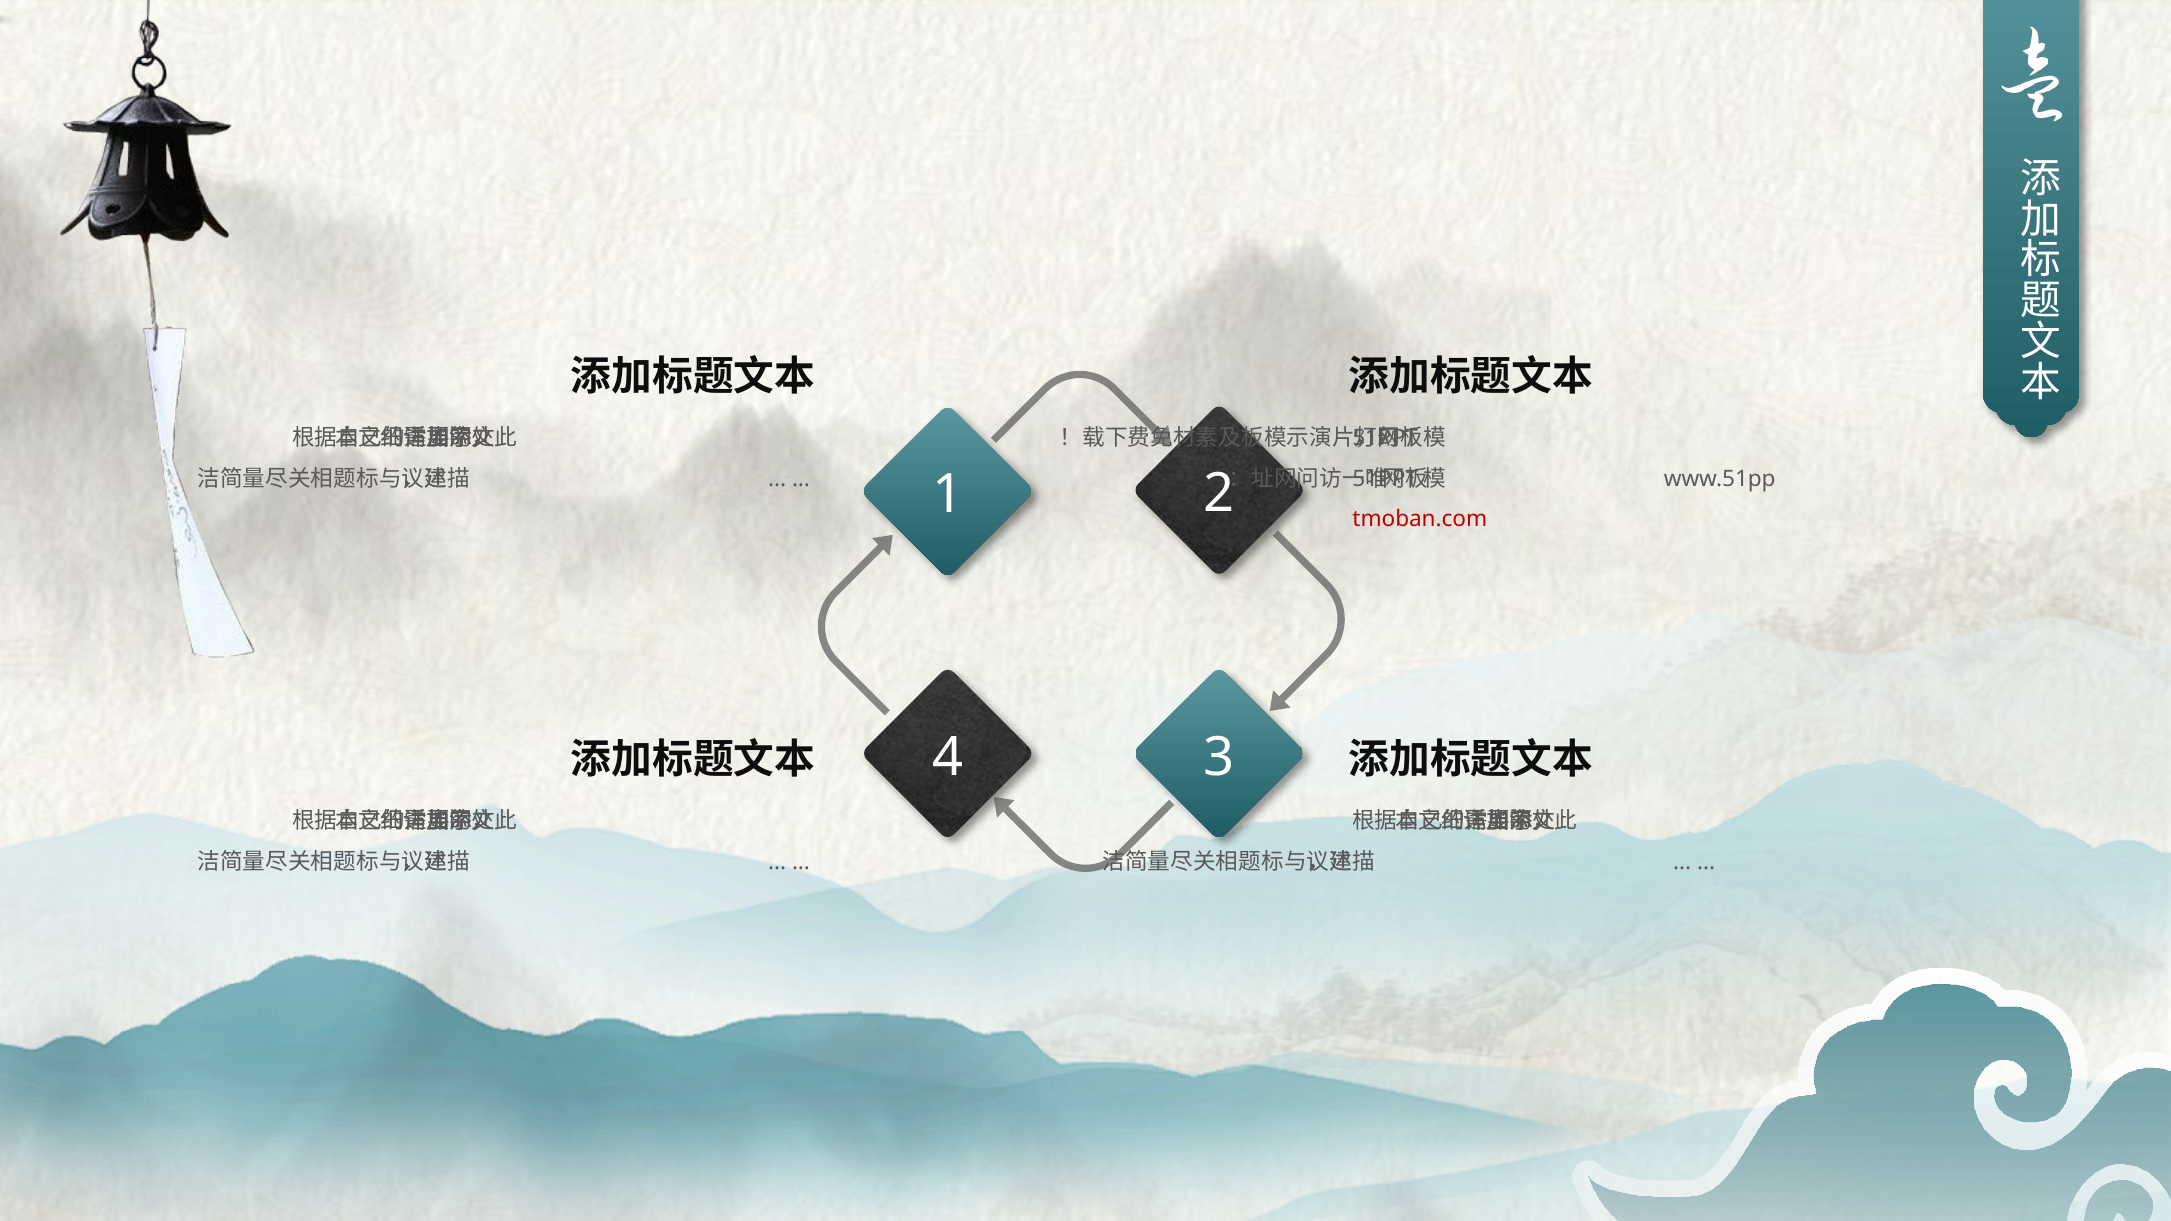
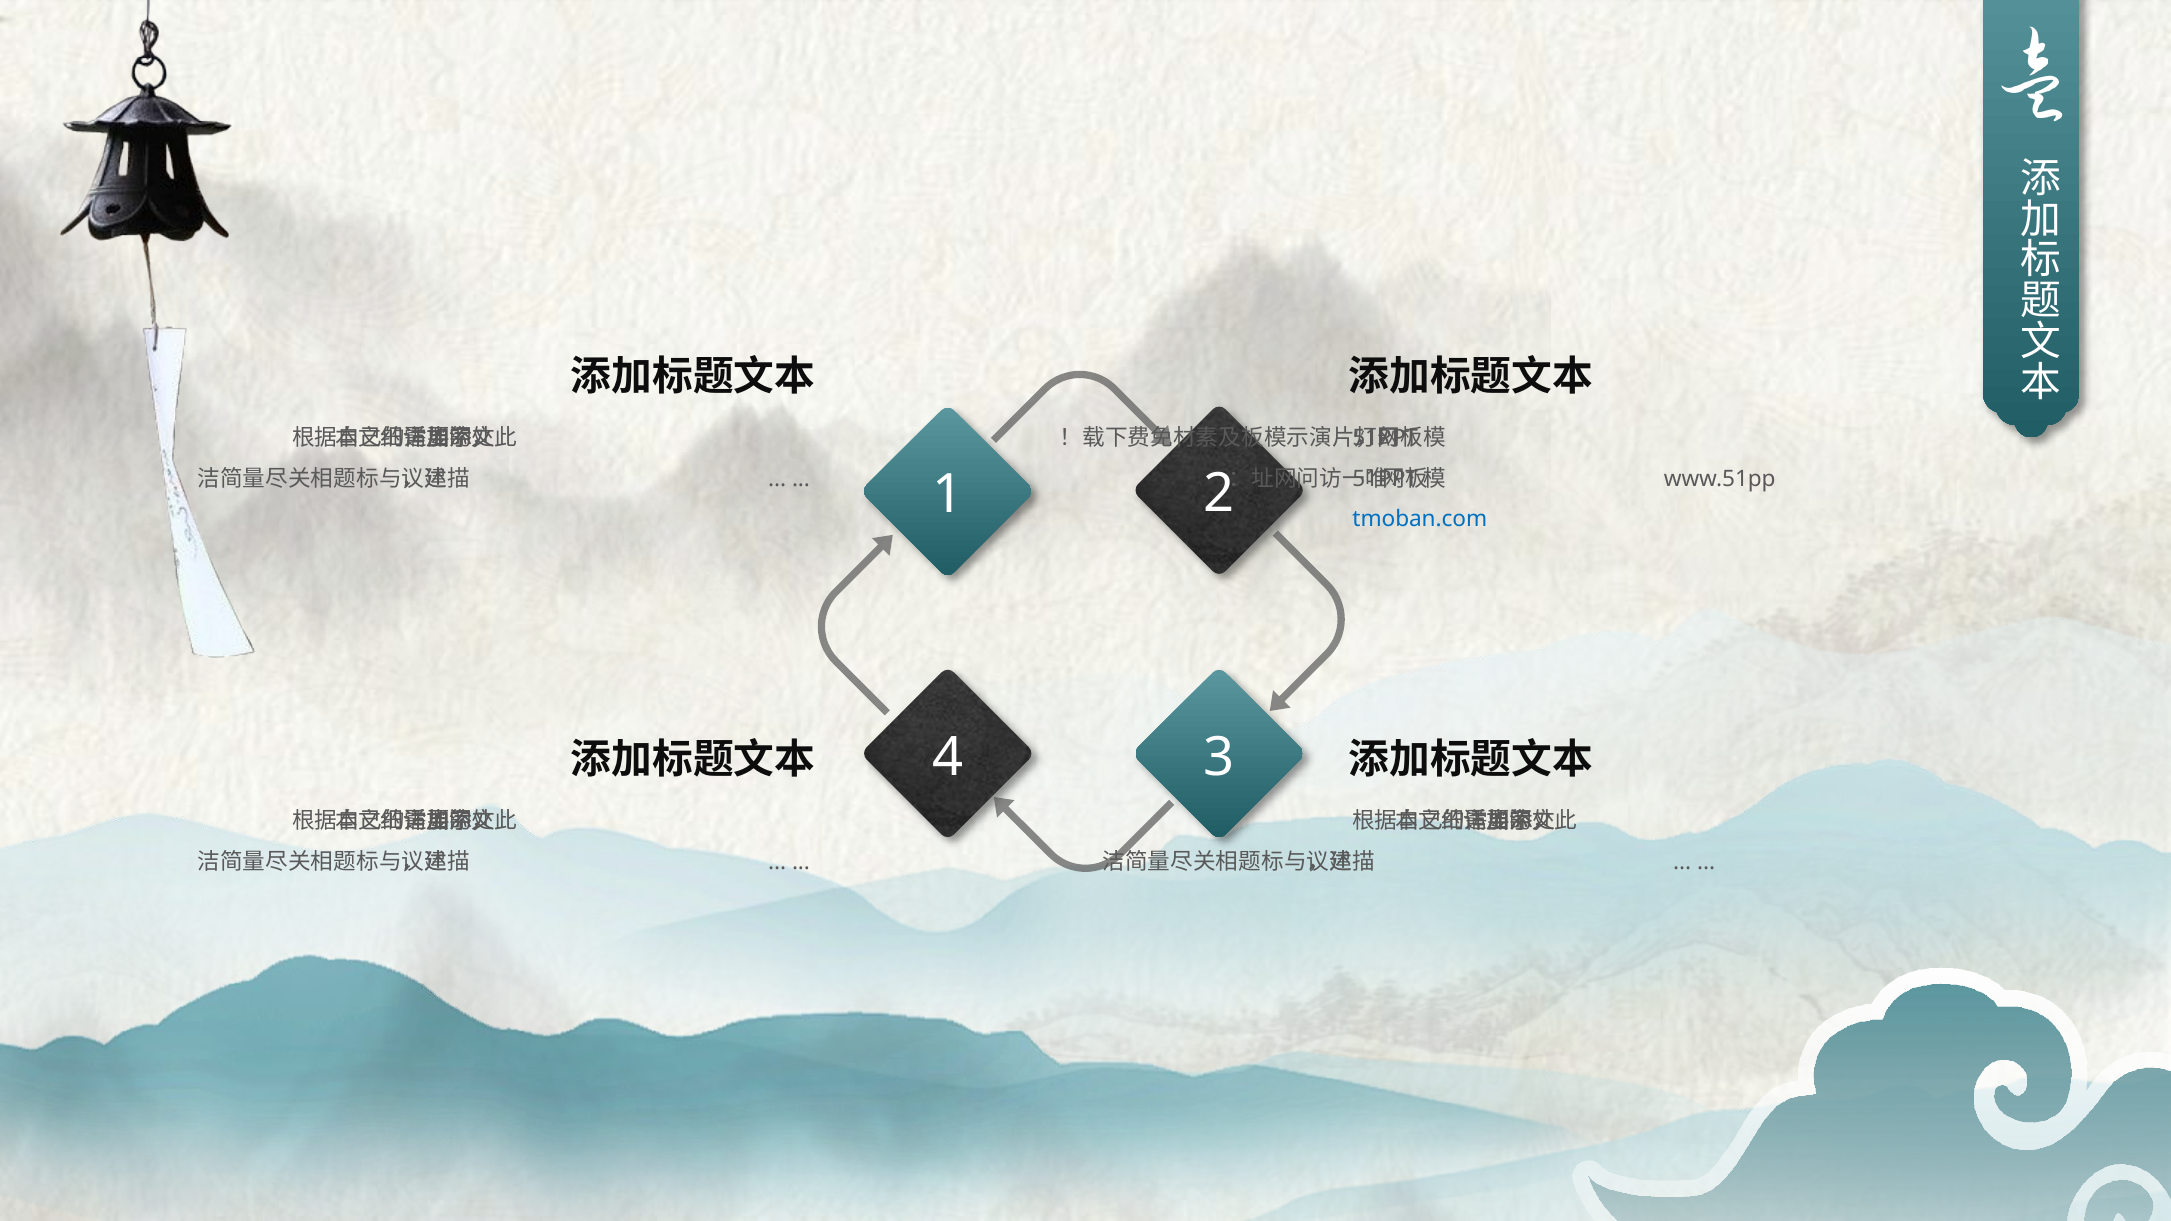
tmoban.com colour: red -> blue (1420, 520)
